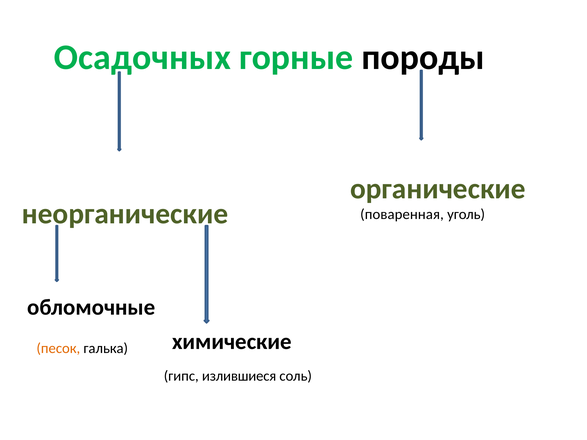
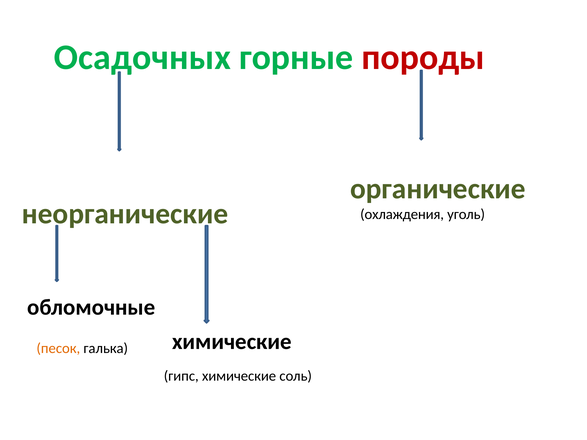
породы colour: black -> red (423, 57)
поваренная: поваренная -> охлаждения (402, 214)
гипс излившиеся: излившиеся -> химические (239, 376)
